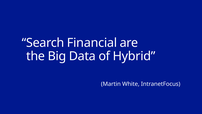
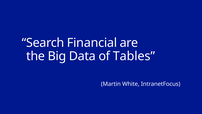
Hybrid: Hybrid -> Tables (134, 56)
